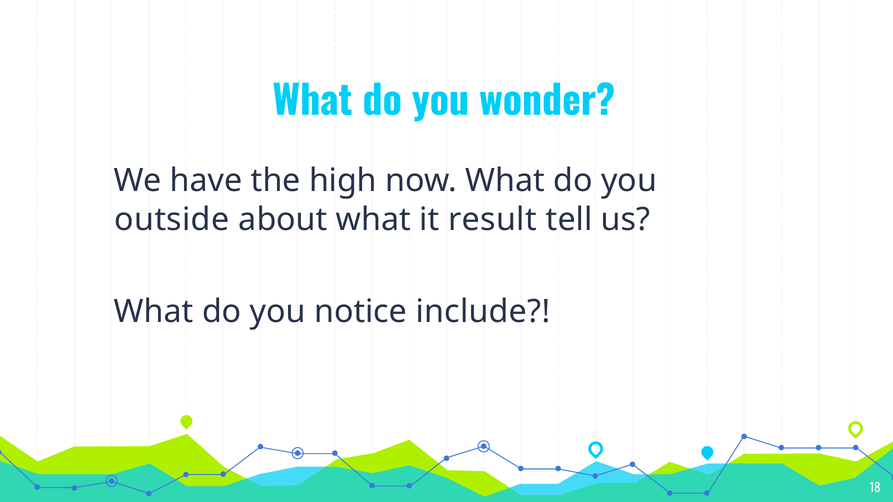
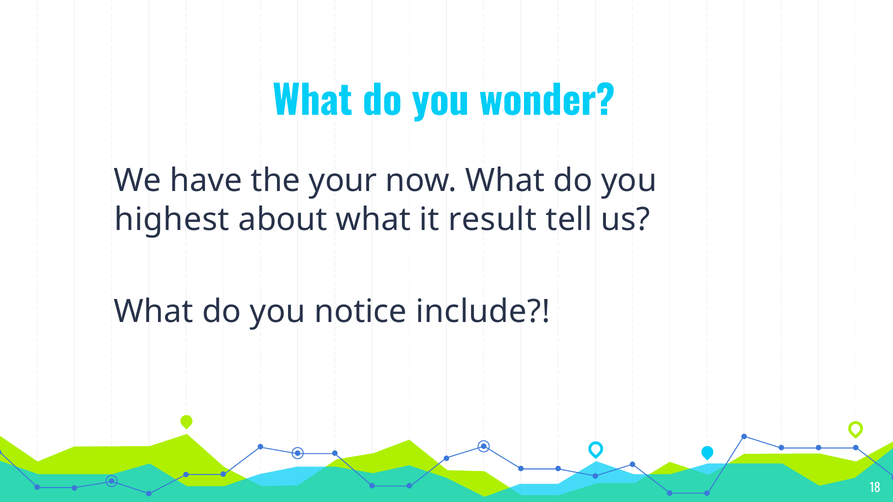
high: high -> your (343, 181)
outside: outside -> highest (172, 220)
